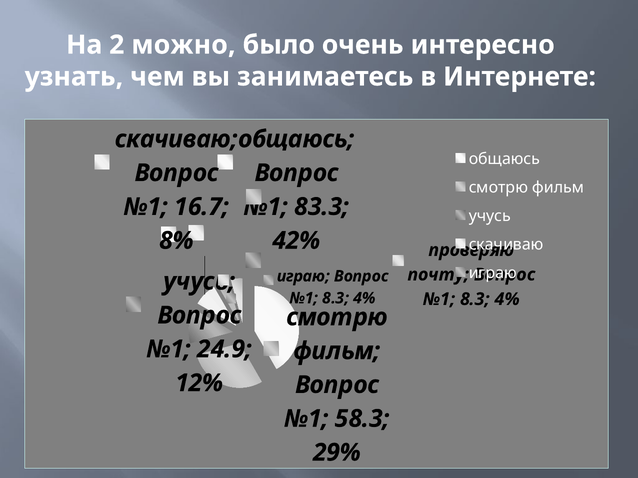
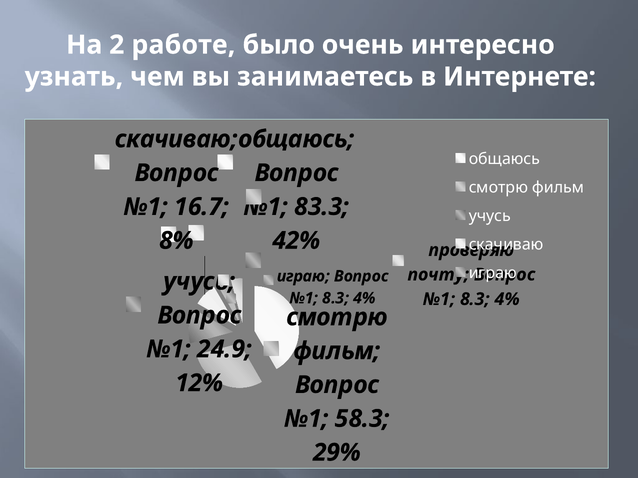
можно: можно -> работе (183, 45)
